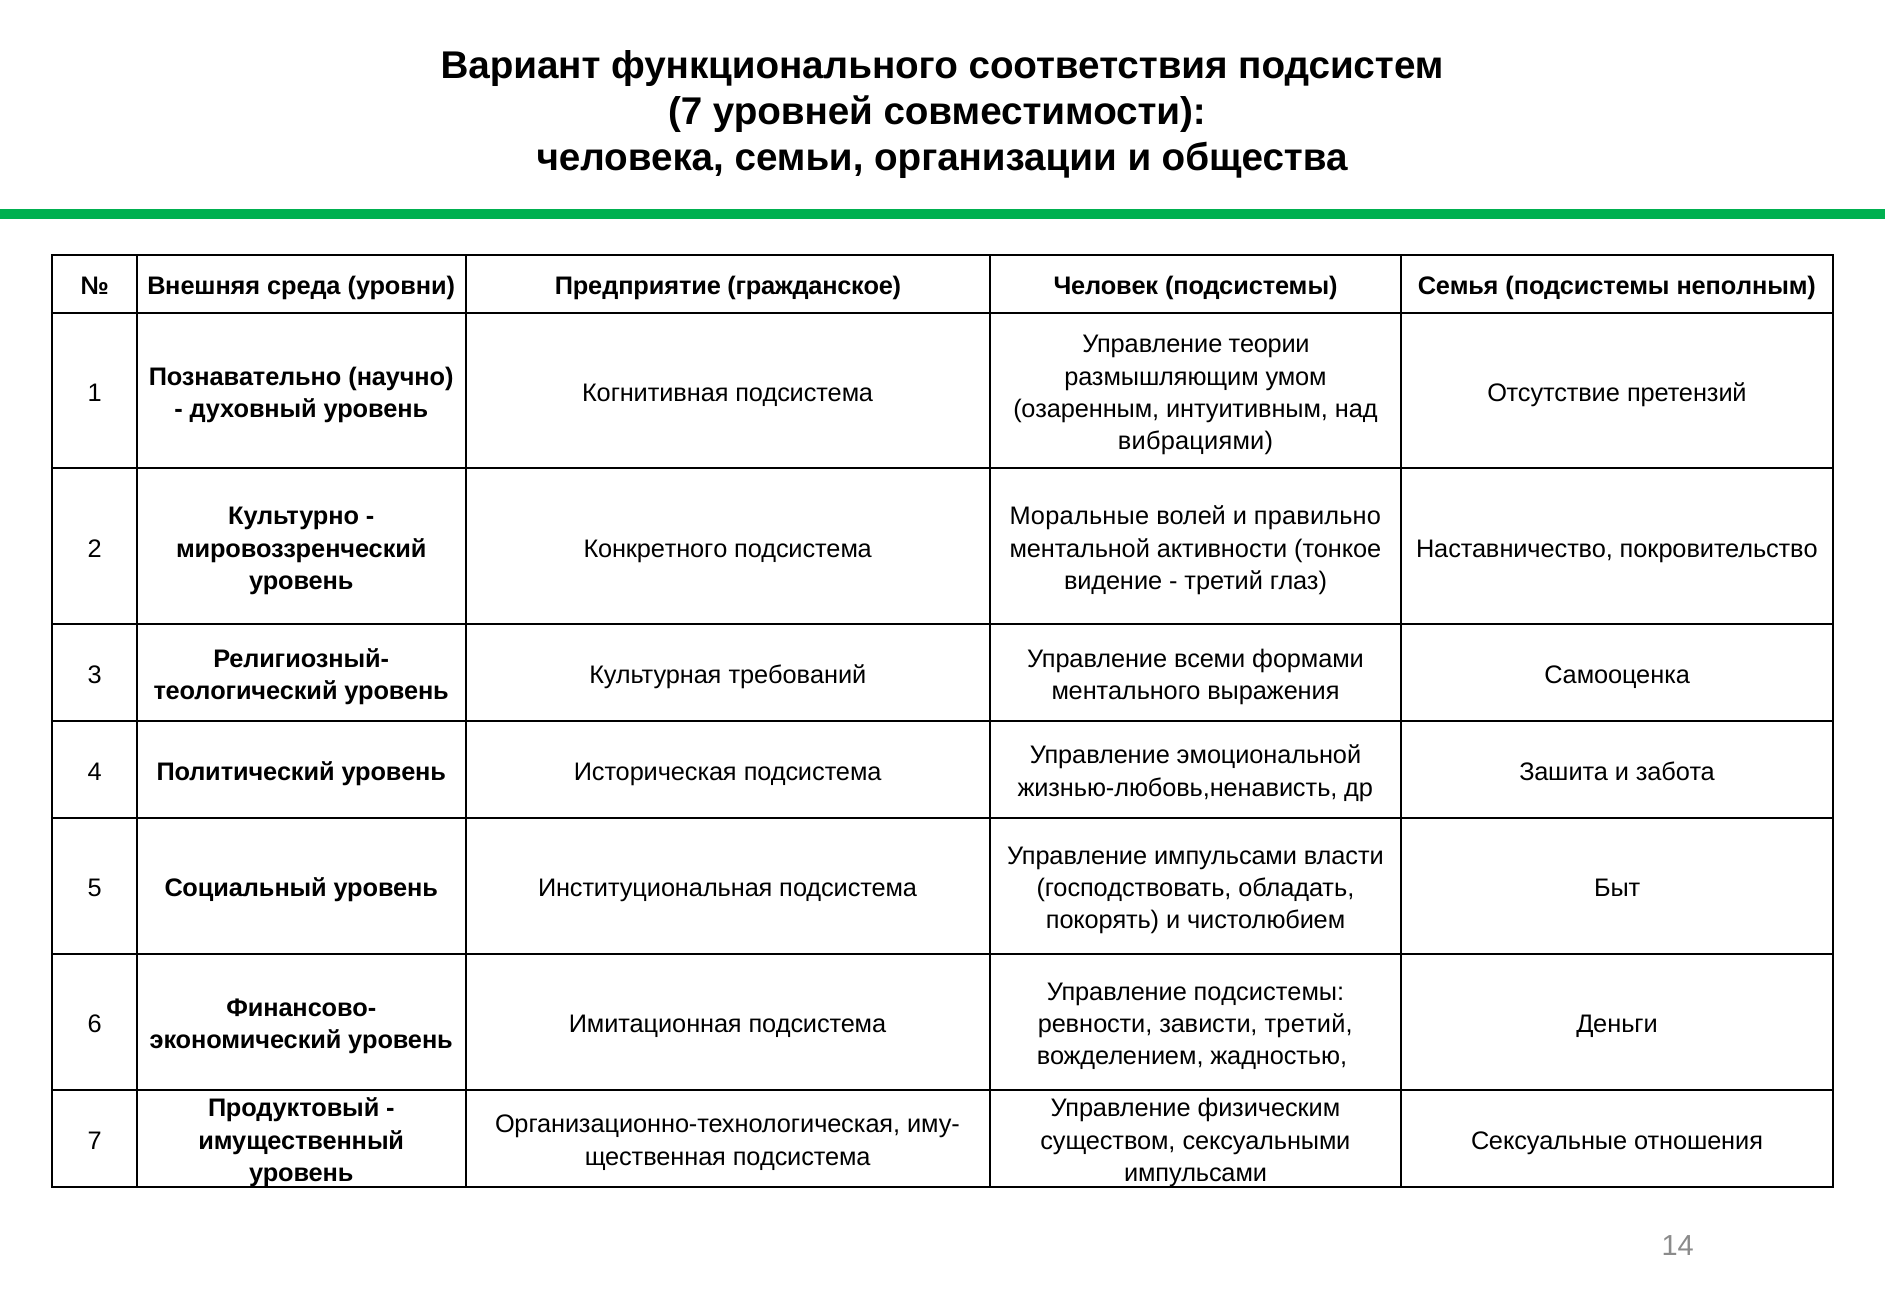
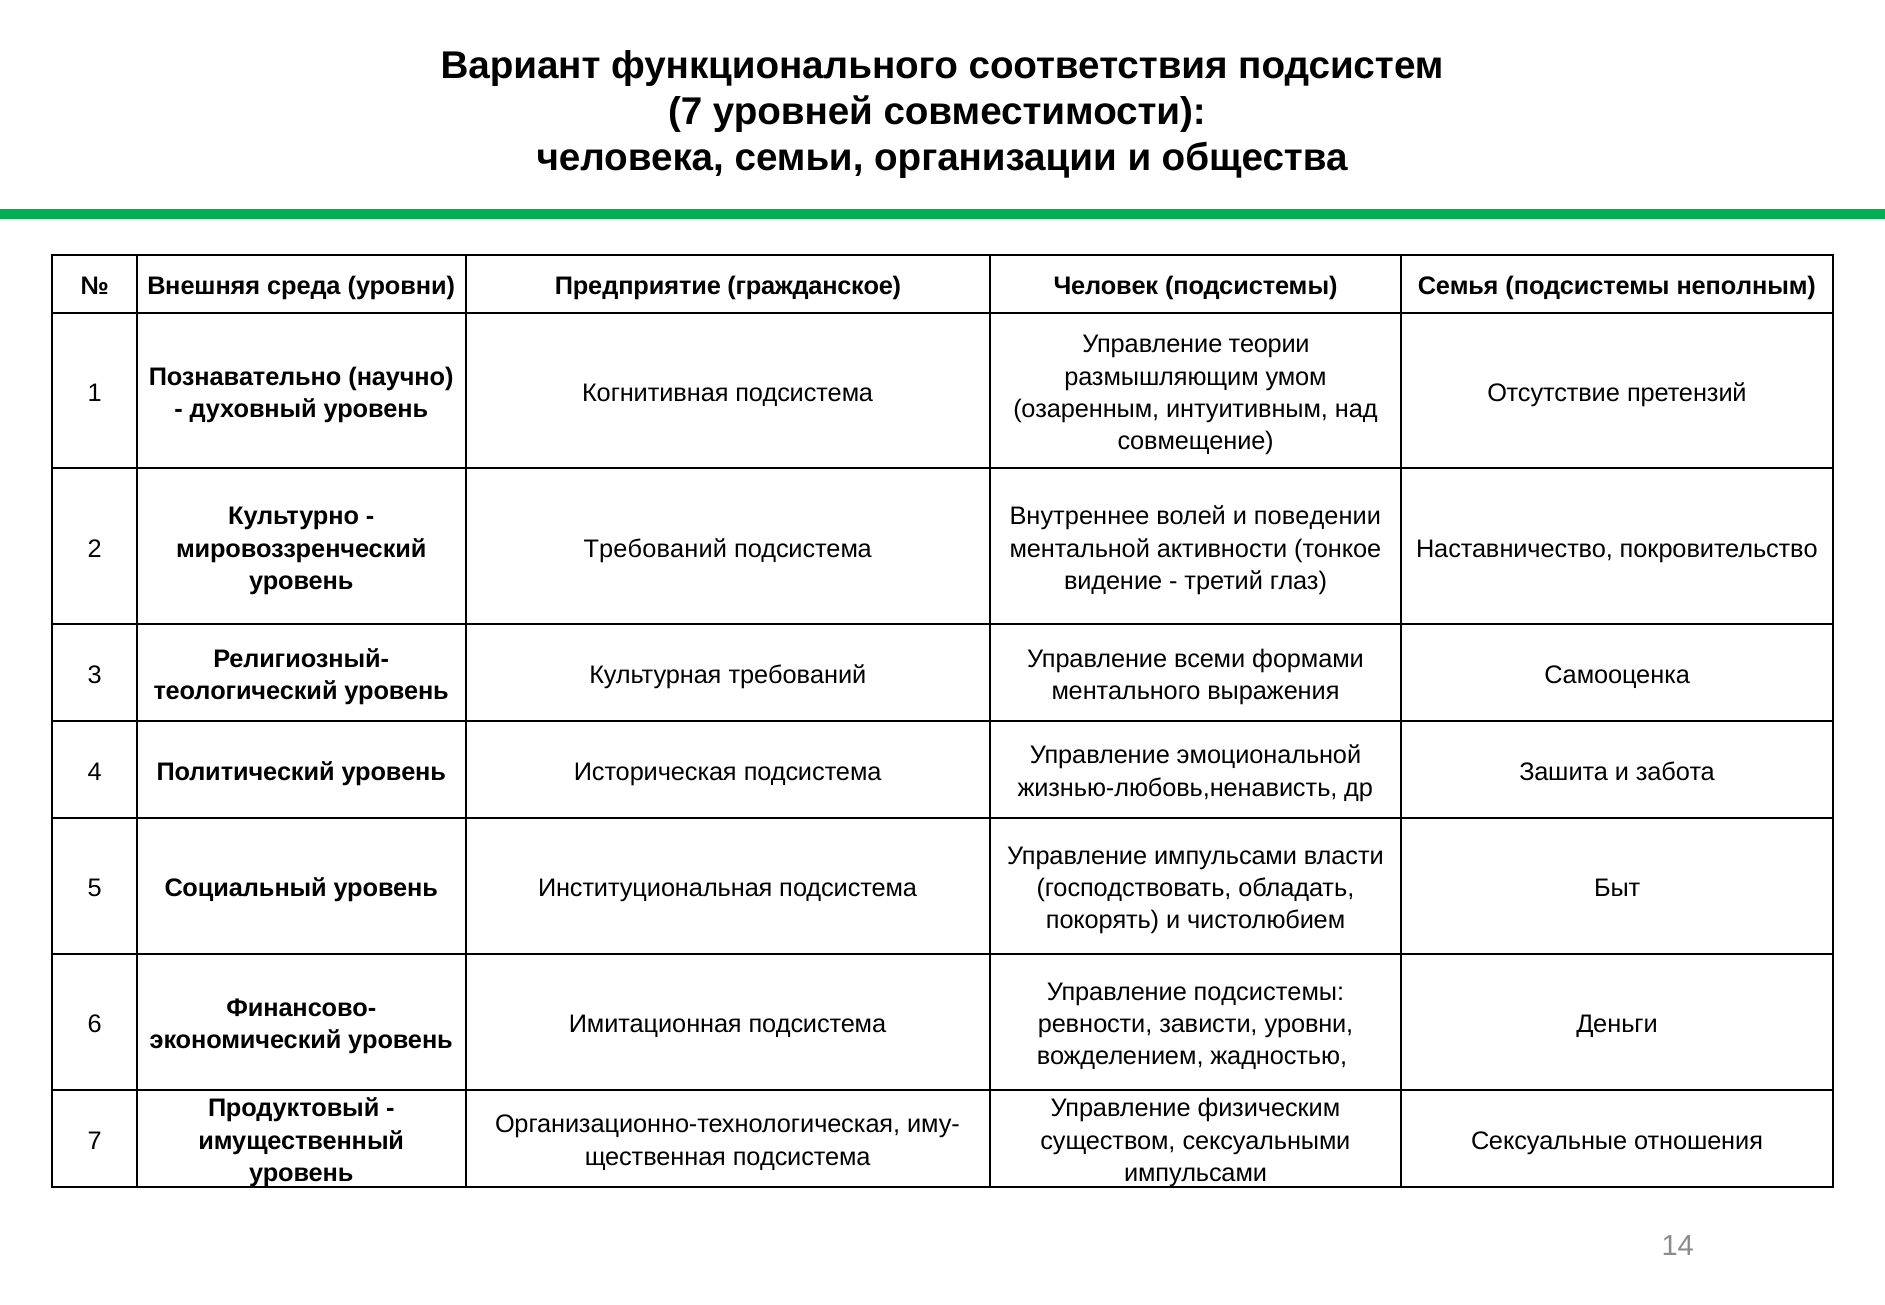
вибрациями: вибрациями -> совмещение (1196, 442)
Моральные: Моральные -> Внутреннее (1080, 516)
правильно: правильно -> поведении (1317, 516)
Конкретного: Конкретного -> Требований (655, 549)
зависти третий: третий -> уровни (1309, 1024)
